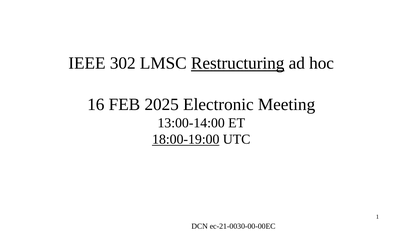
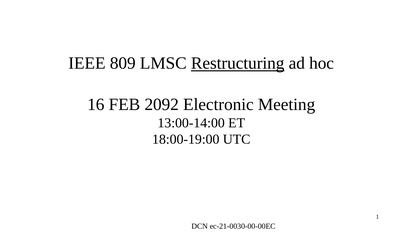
302: 302 -> 809 (123, 63)
2025: 2025 -> 2092 (162, 105)
18:00-19:00 underline: present -> none (186, 140)
